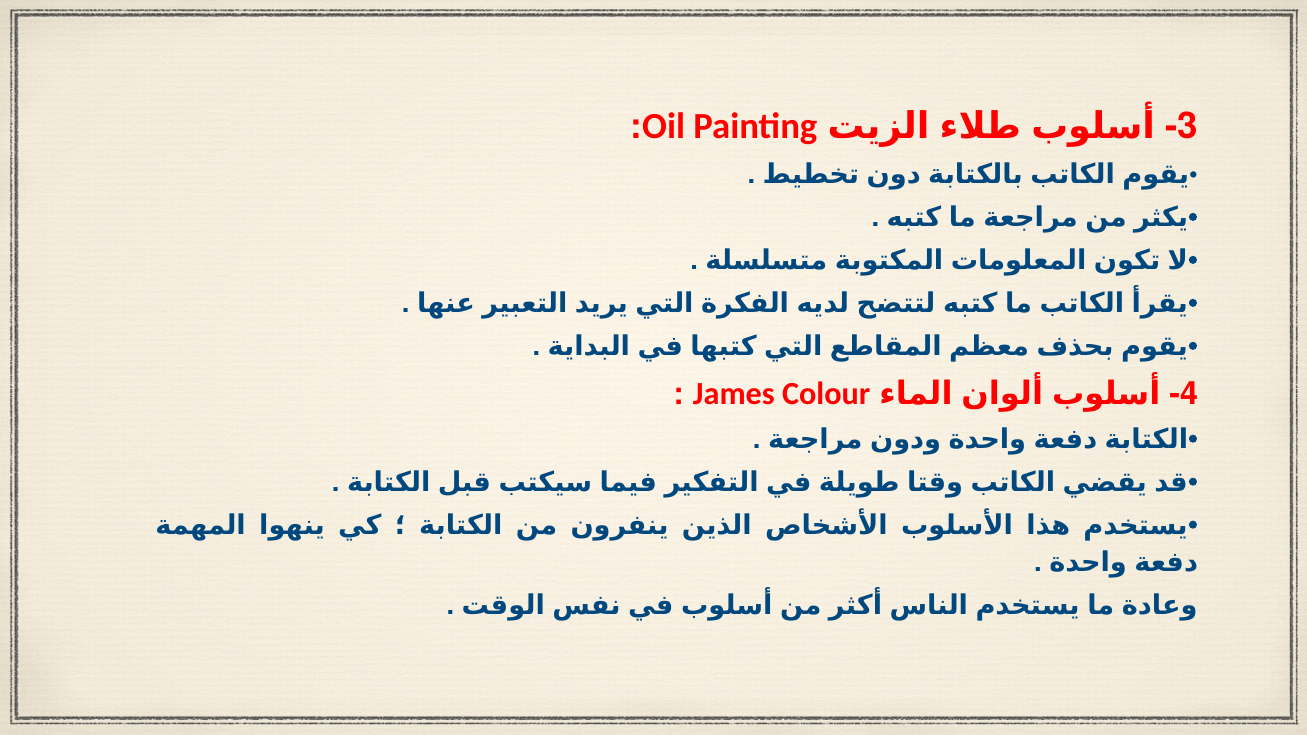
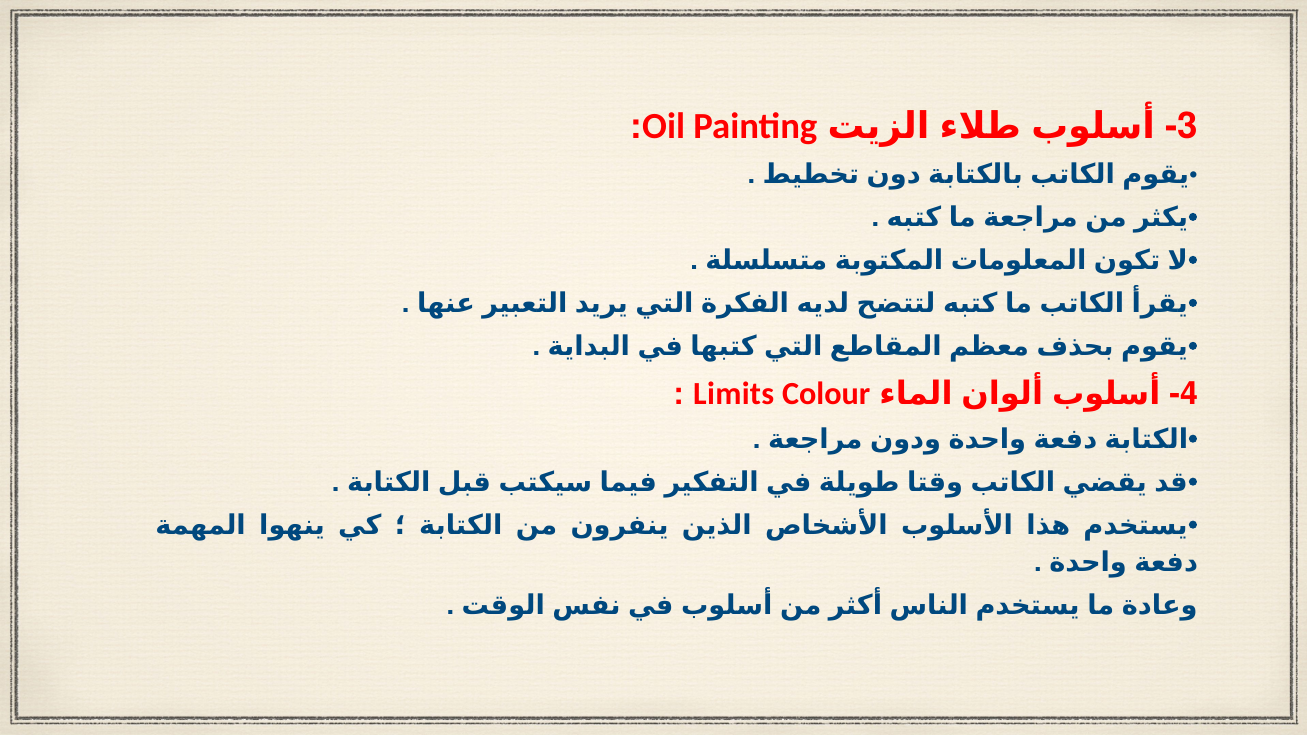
James: James -> Limits (734, 394)
